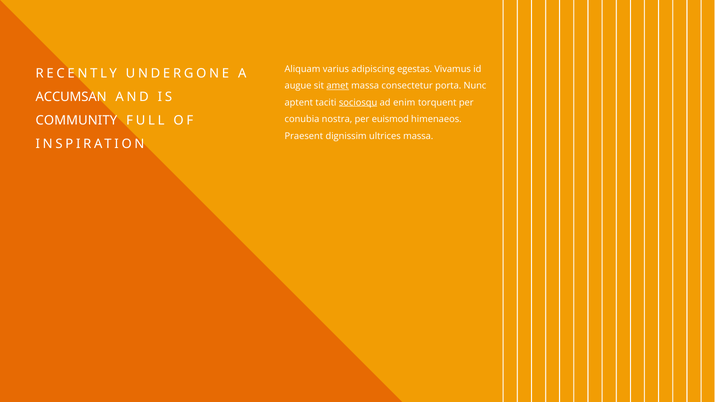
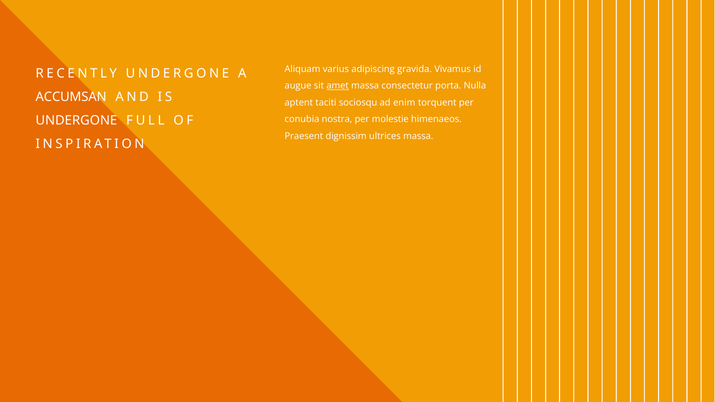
egestas: egestas -> gravida (415, 69)
Nunc: Nunc -> Nulla (475, 86)
sociosqu underline: present -> none (358, 102)
euismod: euismod -> molestie (390, 119)
COMMUNITY: COMMUNITY -> UNDERGONE (76, 121)
